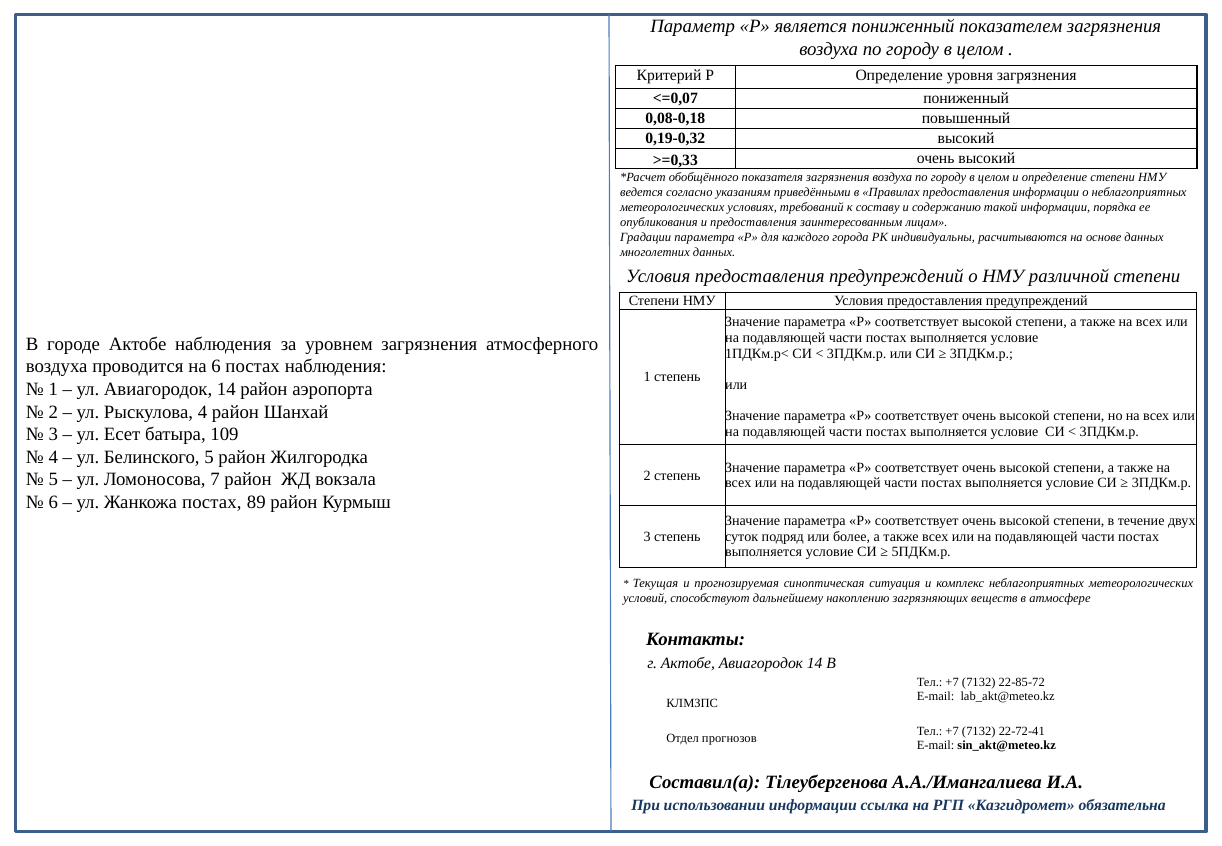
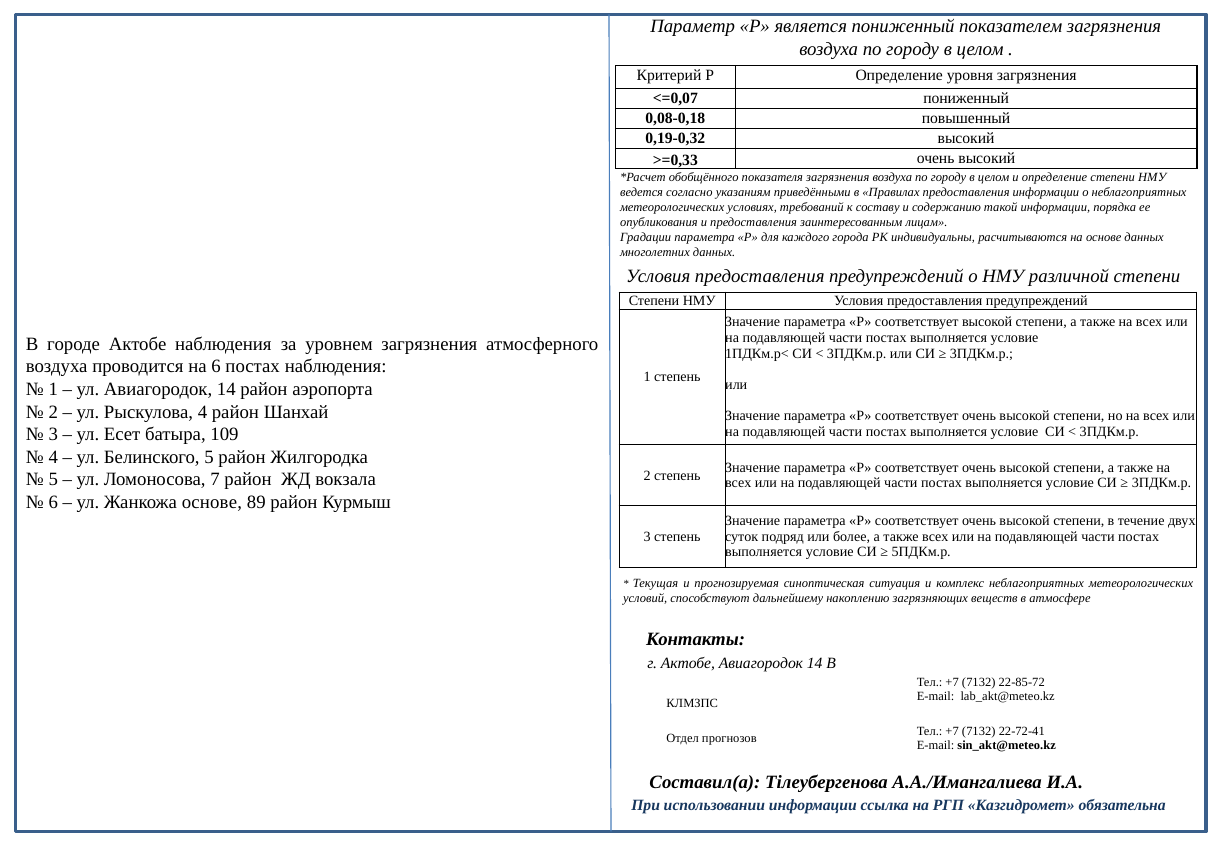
Жанкожа постах: постах -> основе (212, 502)
